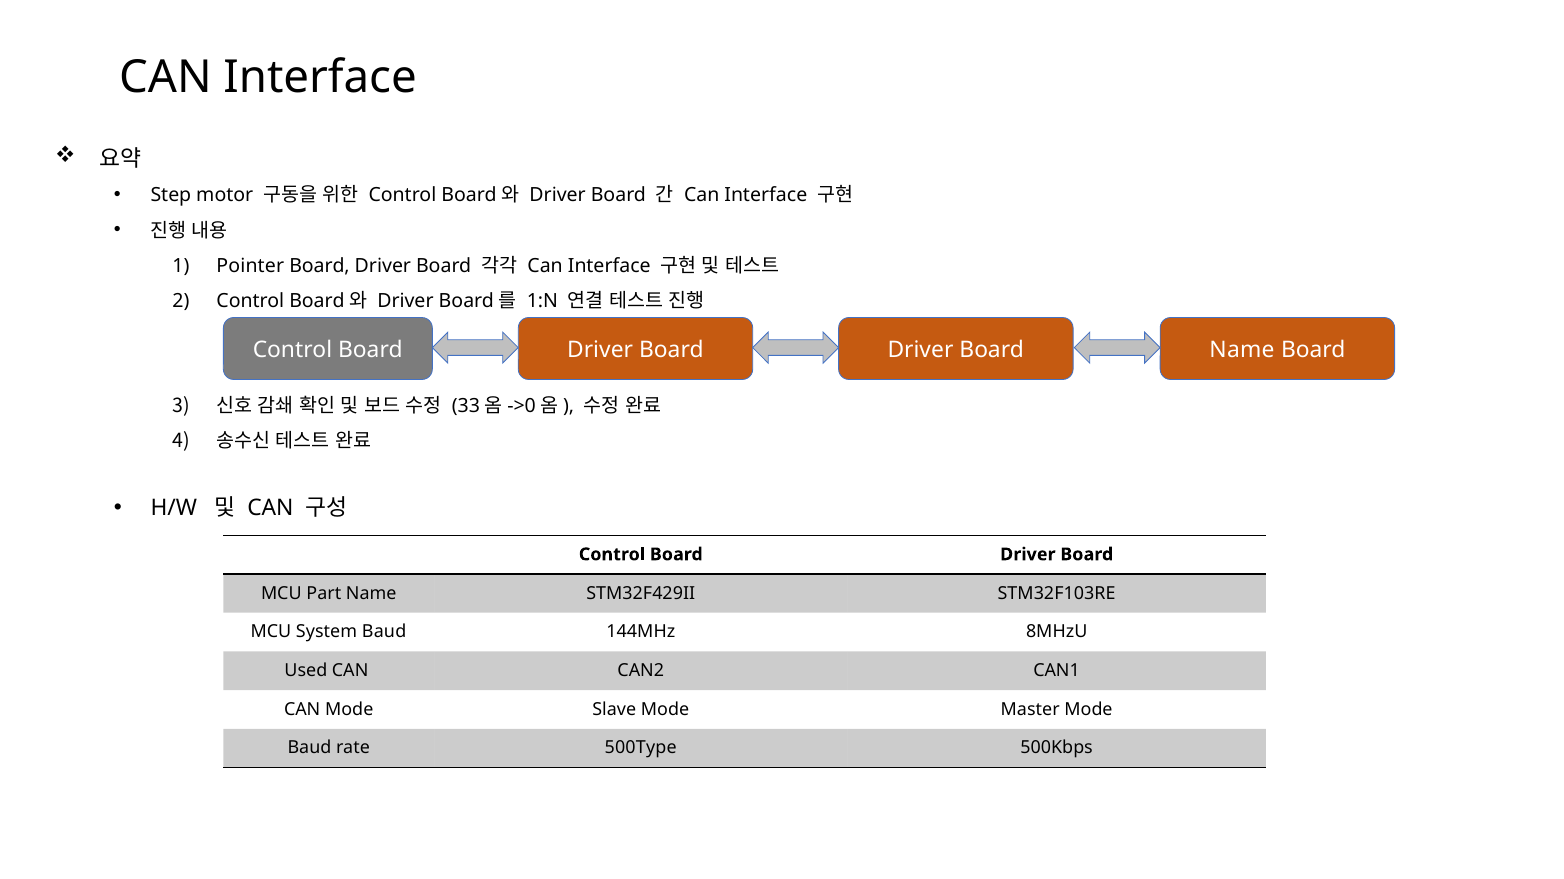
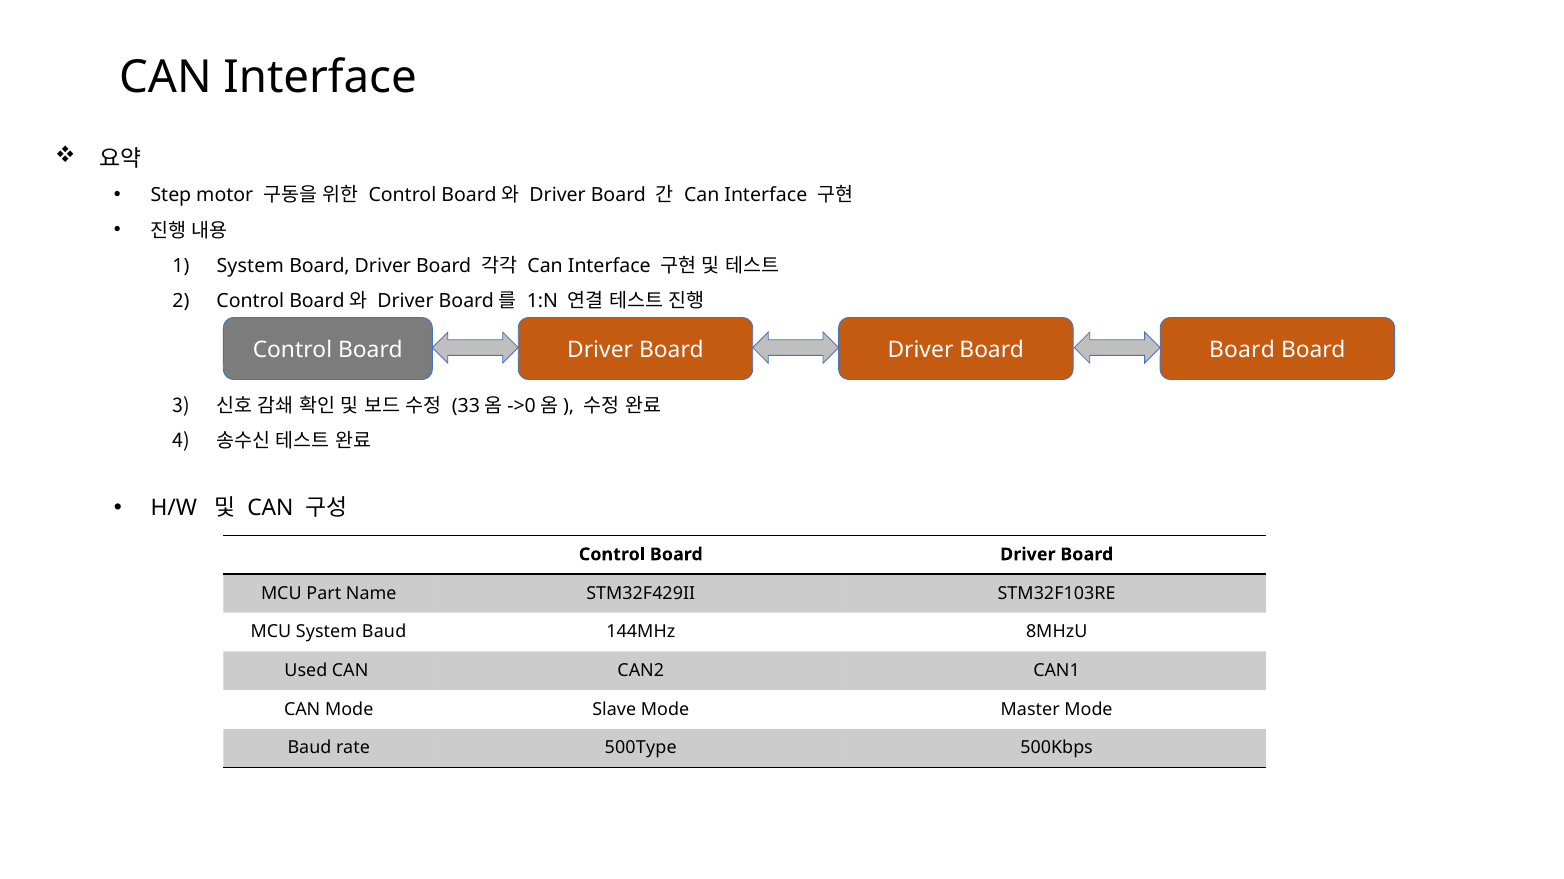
Pointer: Pointer -> System (250, 266)
Driver Board Name: Name -> Board (1242, 350)
